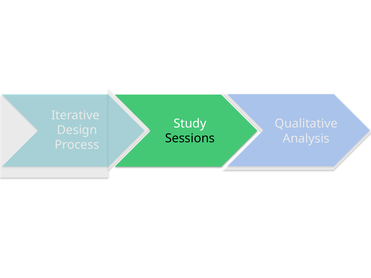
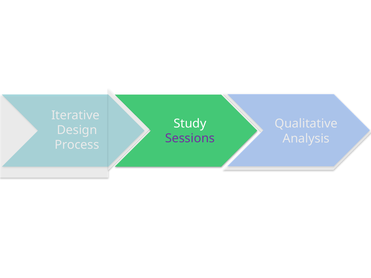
Sessions colour: black -> purple (190, 138)
